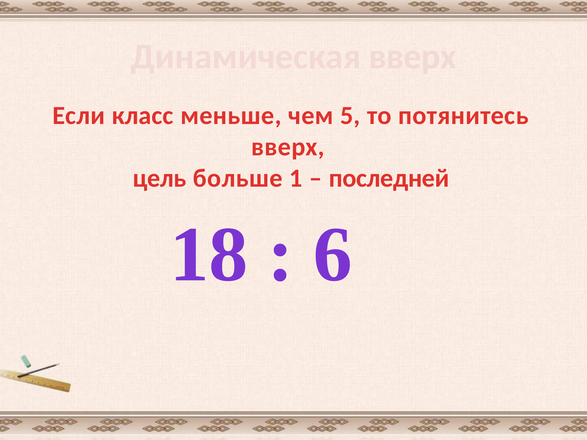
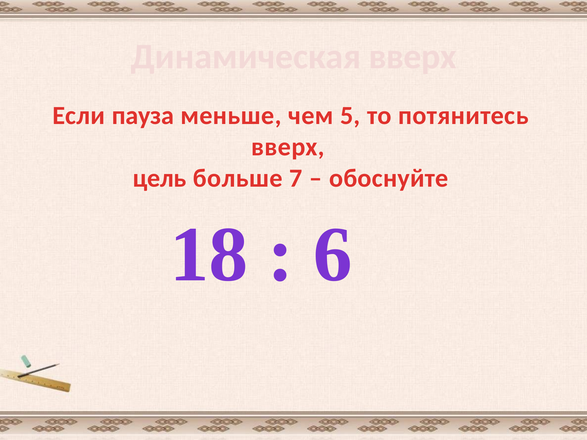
класс: класс -> пауза (143, 116)
1: 1 -> 7 (296, 178)
последней: последней -> обоснуйте (389, 178)
